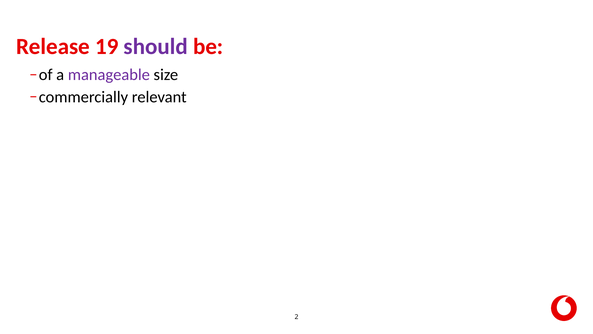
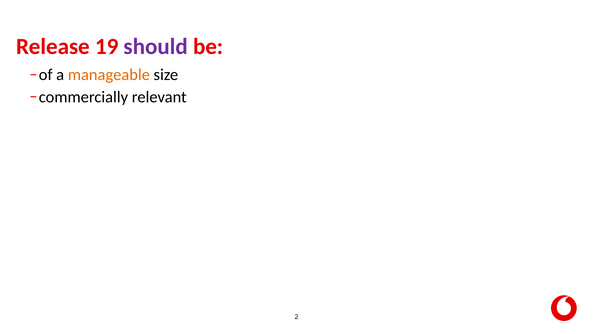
manageable colour: purple -> orange (109, 75)
